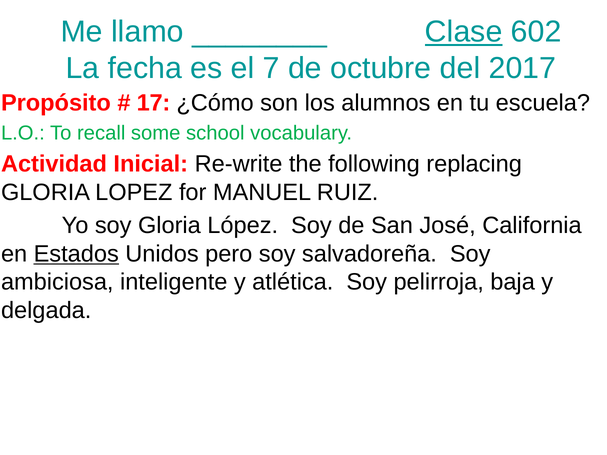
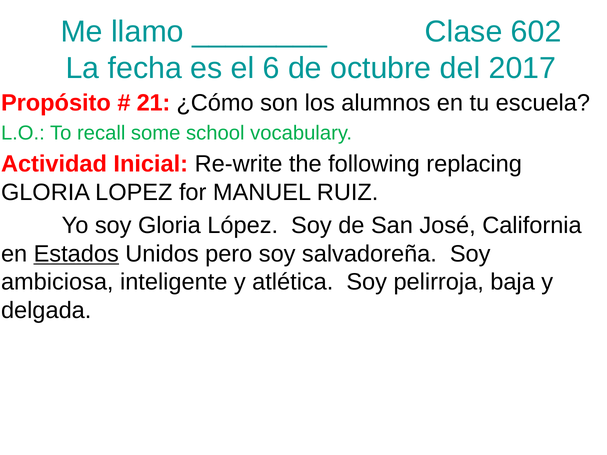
Clase underline: present -> none (464, 32)
7: 7 -> 6 (271, 68)
17: 17 -> 21 (153, 103)
